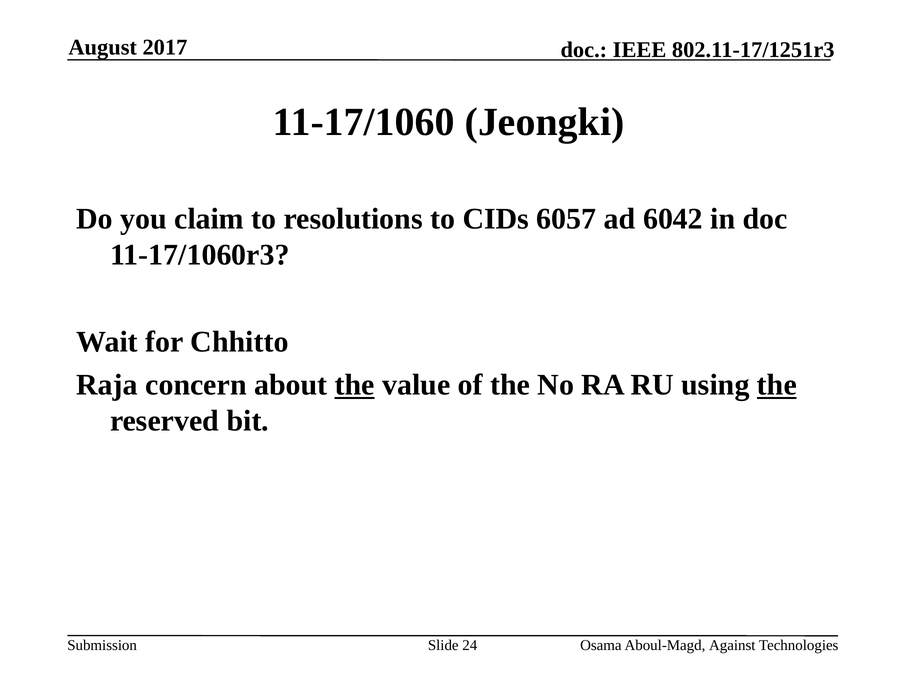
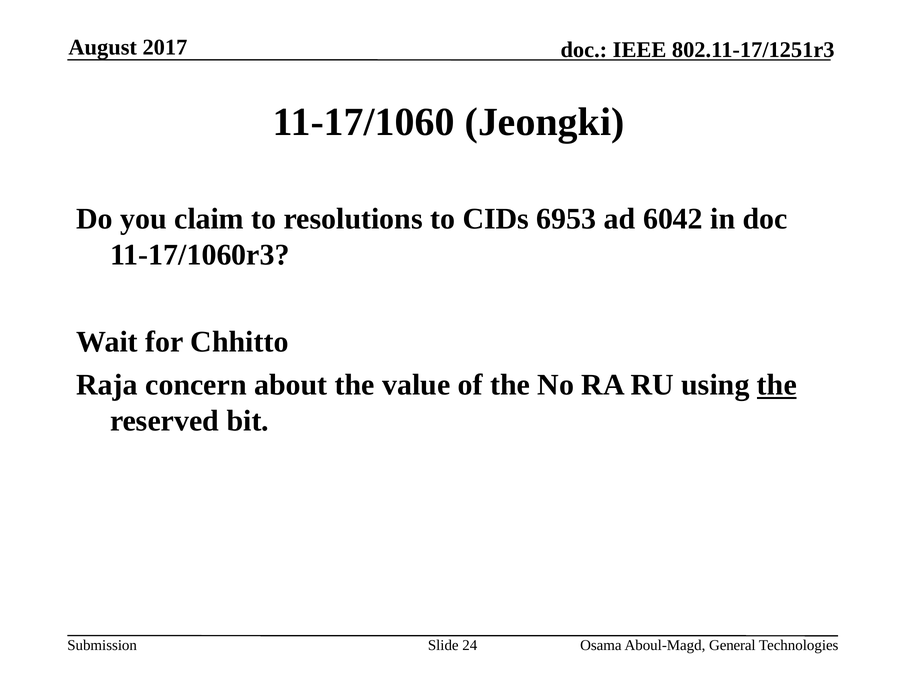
6057: 6057 -> 6953 (566, 219)
the underline: present -> none (355, 385)
Against: Against -> General (732, 646)
